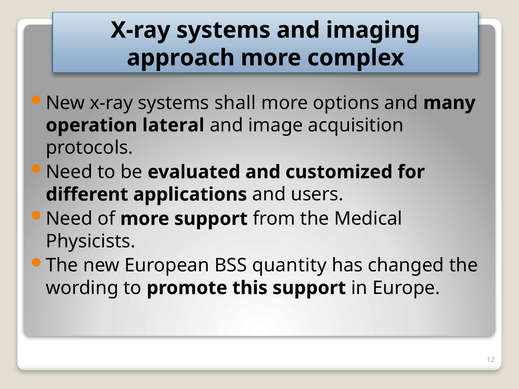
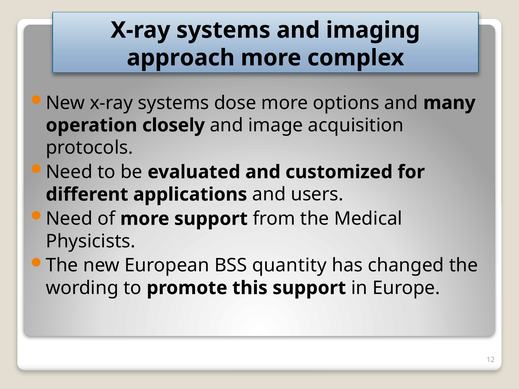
shall: shall -> dose (235, 103)
lateral: lateral -> closely (174, 125)
